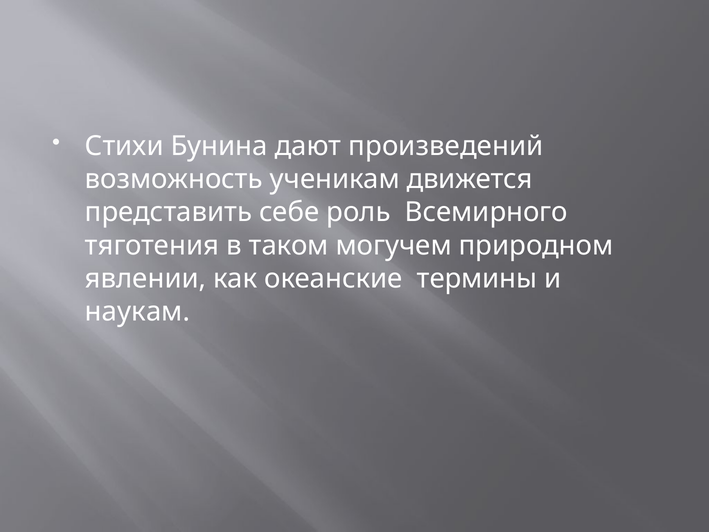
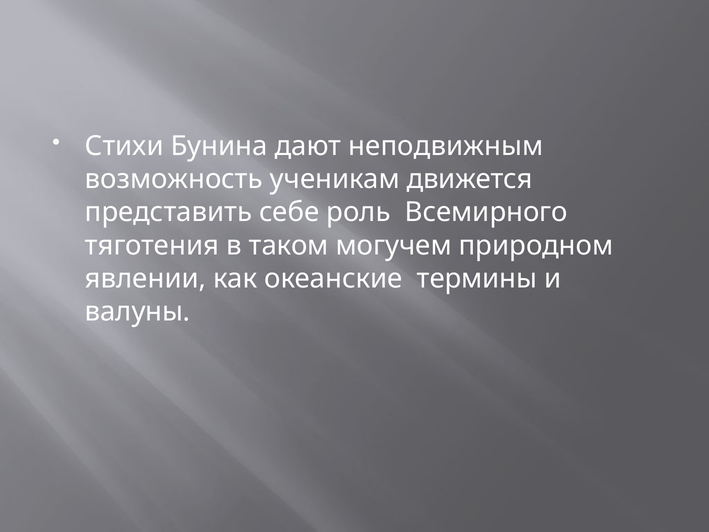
произведений: произведений -> неподвижным (446, 146)
наукам: наукам -> валуны (138, 312)
